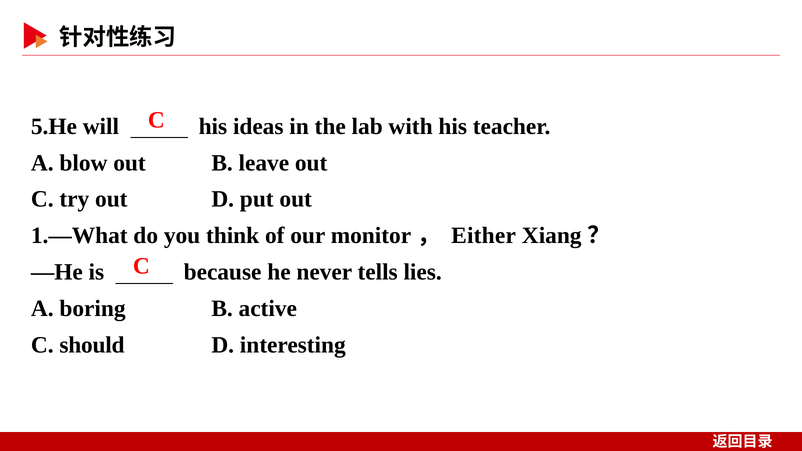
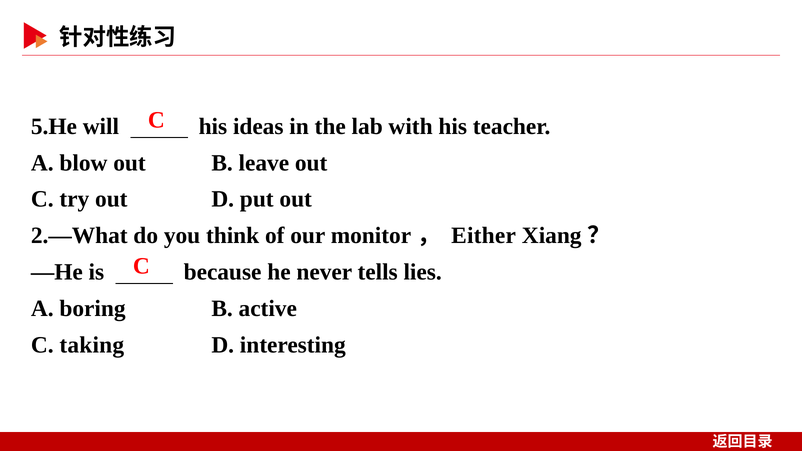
1.—What: 1.—What -> 2.—What (79, 236)
should: should -> taking (92, 345)
